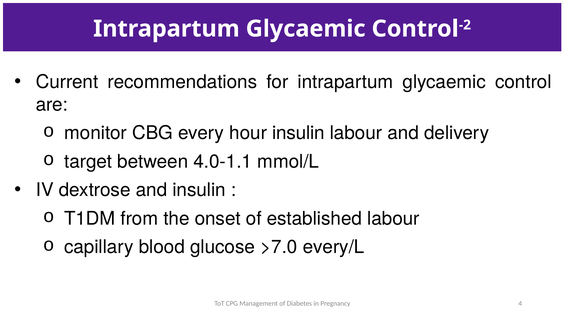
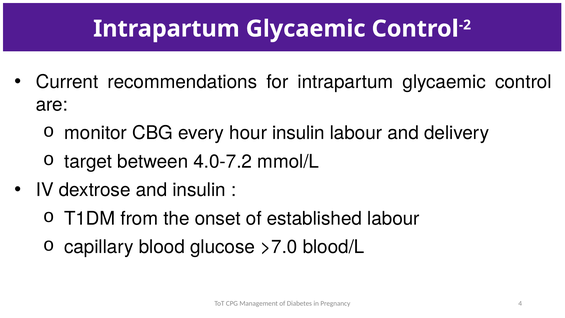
4.0-1.1: 4.0-1.1 -> 4.0-7.2 (223, 161)
every/L: every/L -> blood/L (334, 247)
